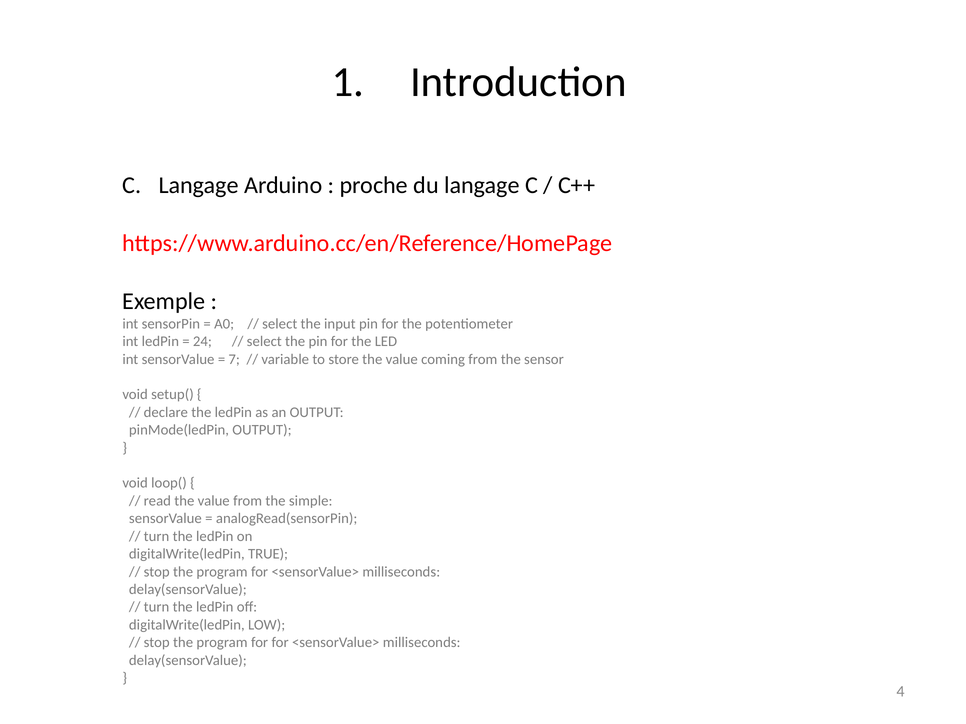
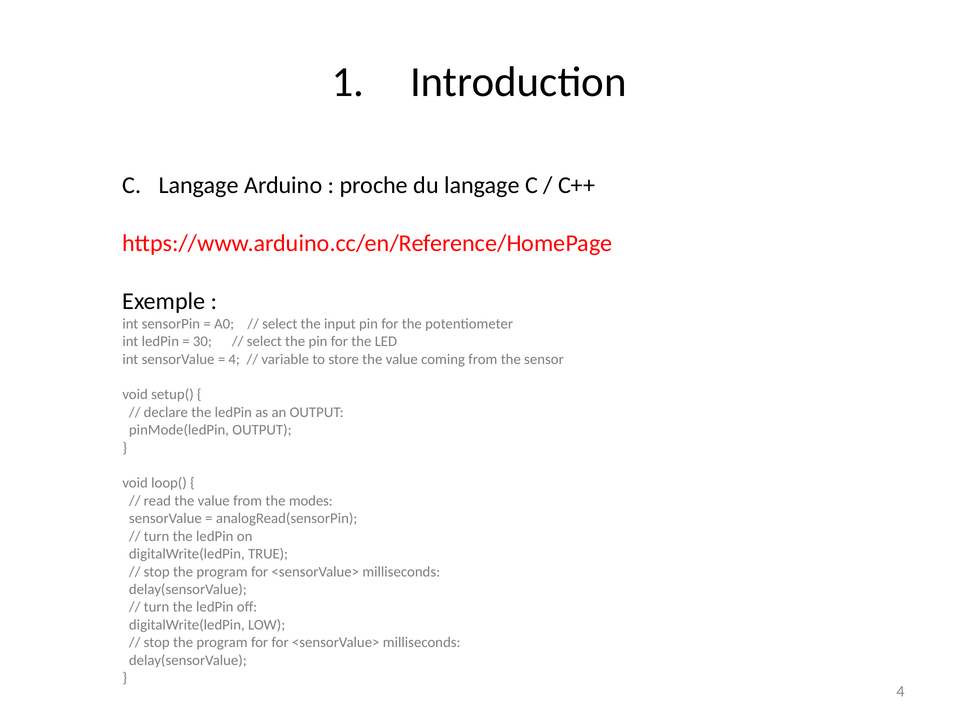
24: 24 -> 30 (202, 342)
7: 7 -> 4 (234, 359)
simple: simple -> modes (311, 501)
